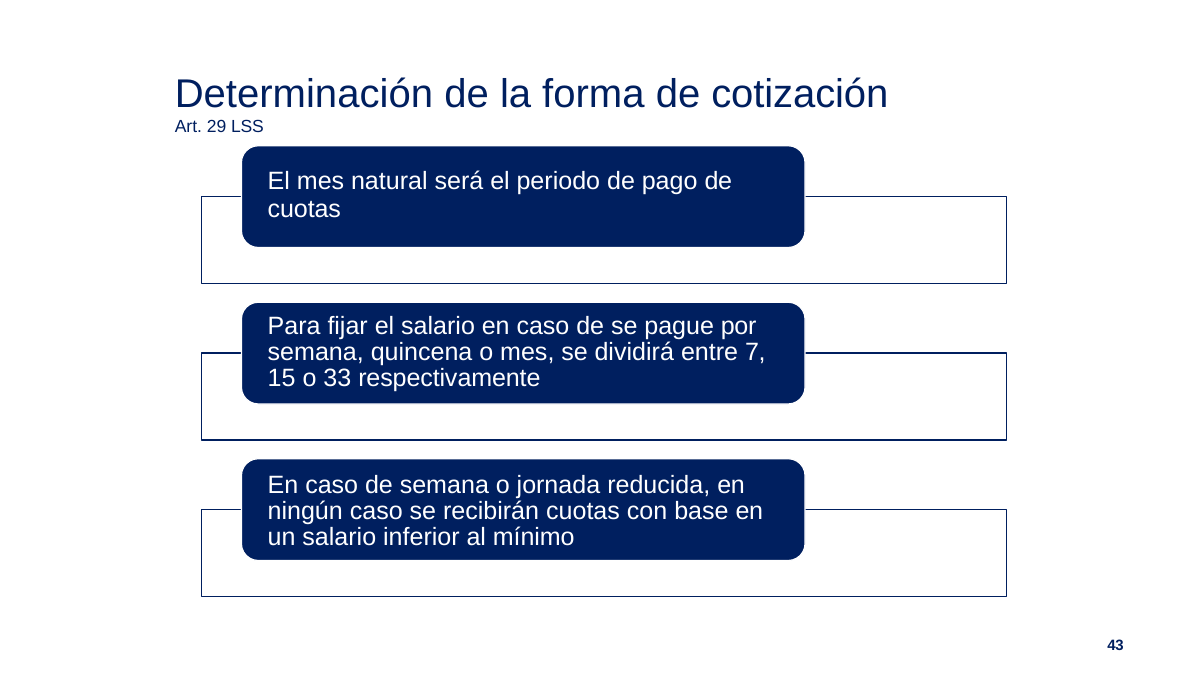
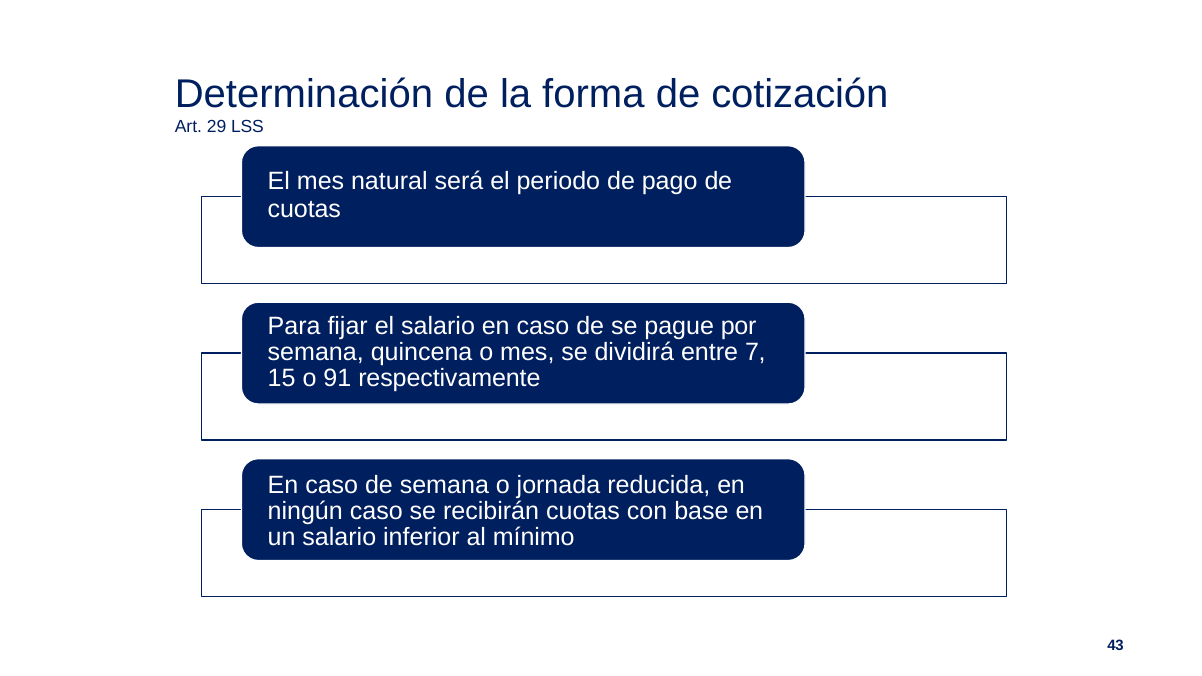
33: 33 -> 91 (337, 378)
